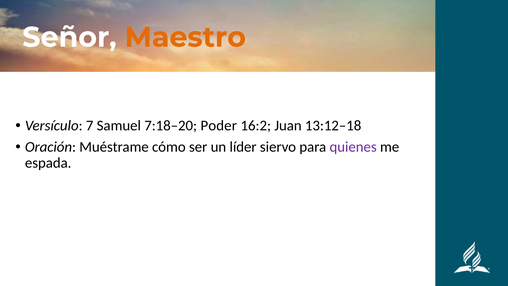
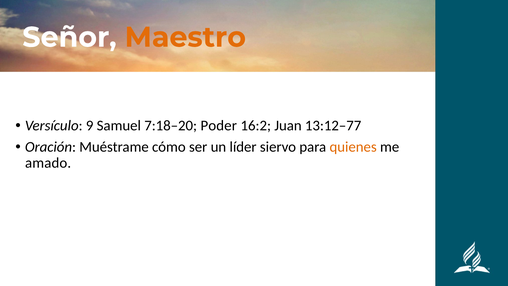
7: 7 -> 9 (90, 126)
13:12–18: 13:12–18 -> 13:12–77 (333, 126)
quienes colour: purple -> orange (353, 147)
espada: espada -> amado (48, 163)
